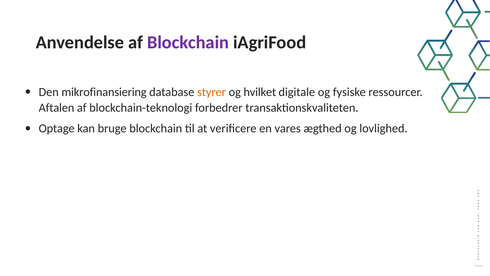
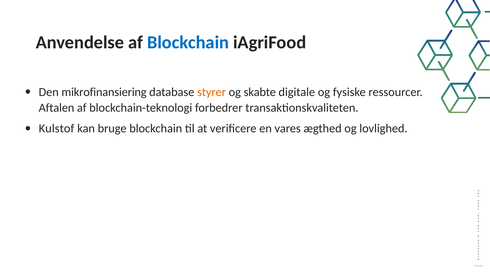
Blockchain colour: purple -> blue (188, 42)
hvilket: hvilket -> skabte (260, 92)
Optage: Optage -> Kulstof (57, 128)
